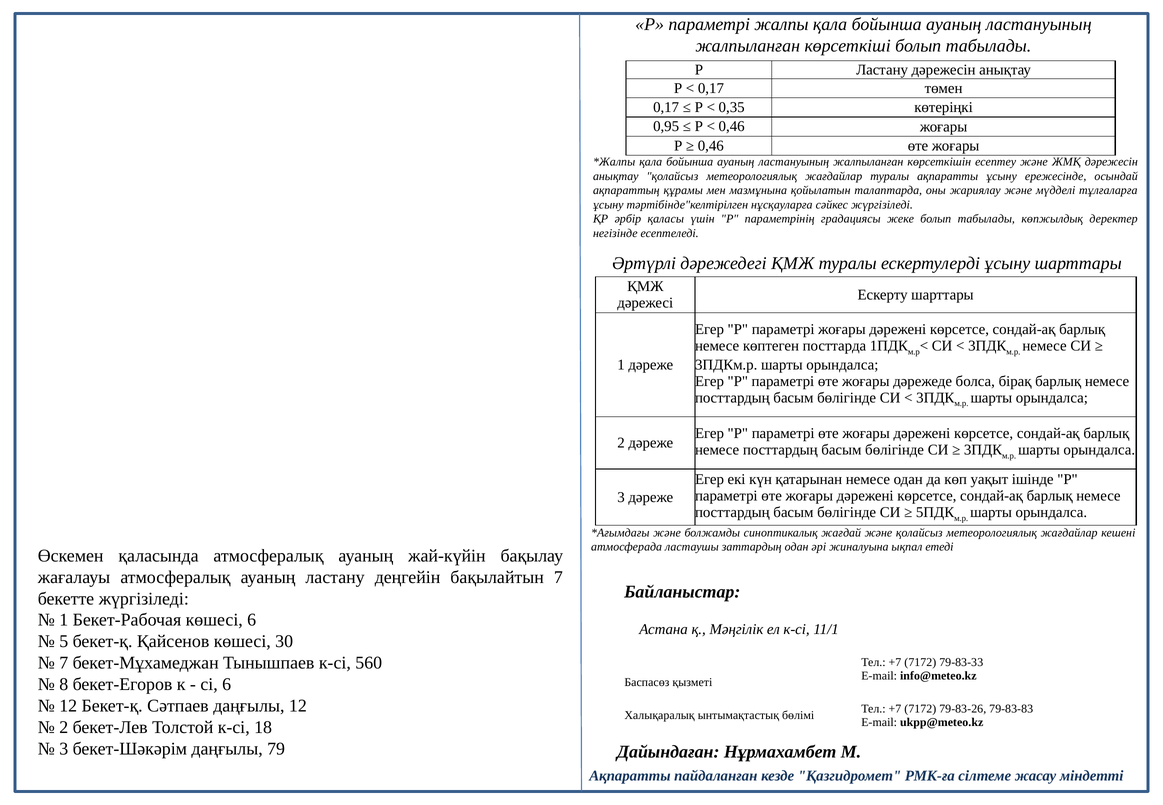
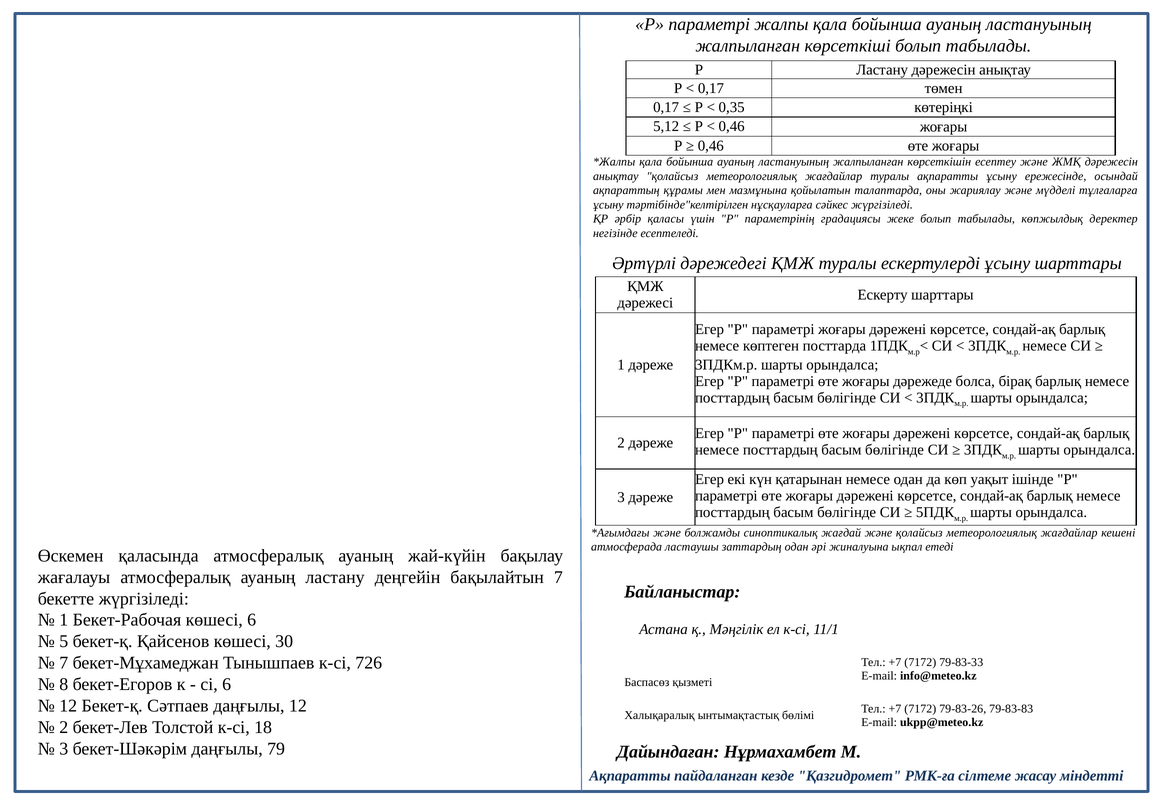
0,95: 0,95 -> 5,12 (666, 126)
560: 560 -> 726 (369, 663)
